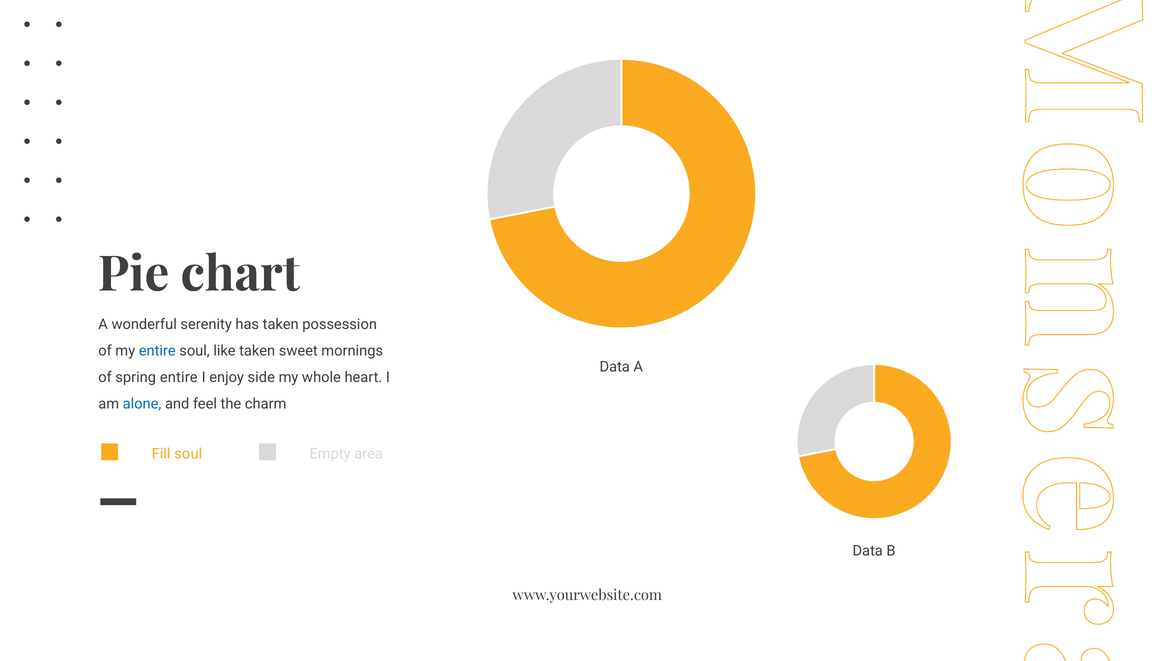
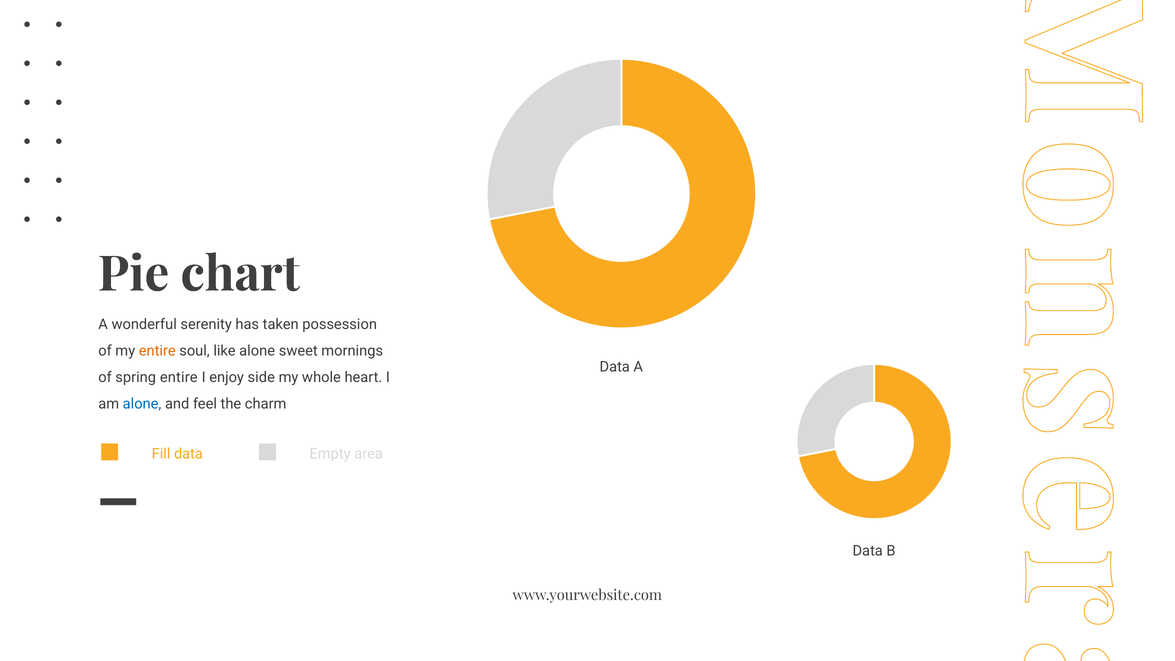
entire colour: blue -> orange (157, 351)
like taken: taken -> alone (257, 351)
Fill soul: soul -> data (188, 454)
